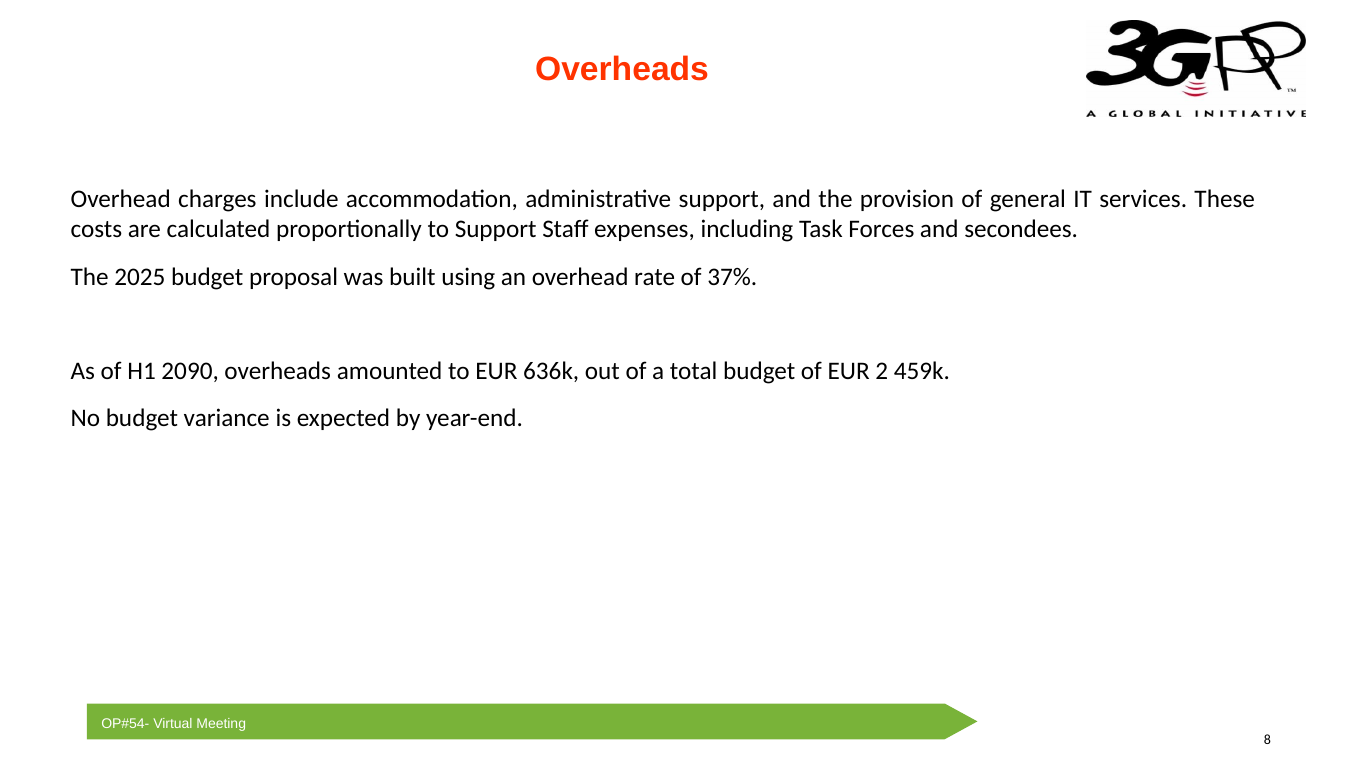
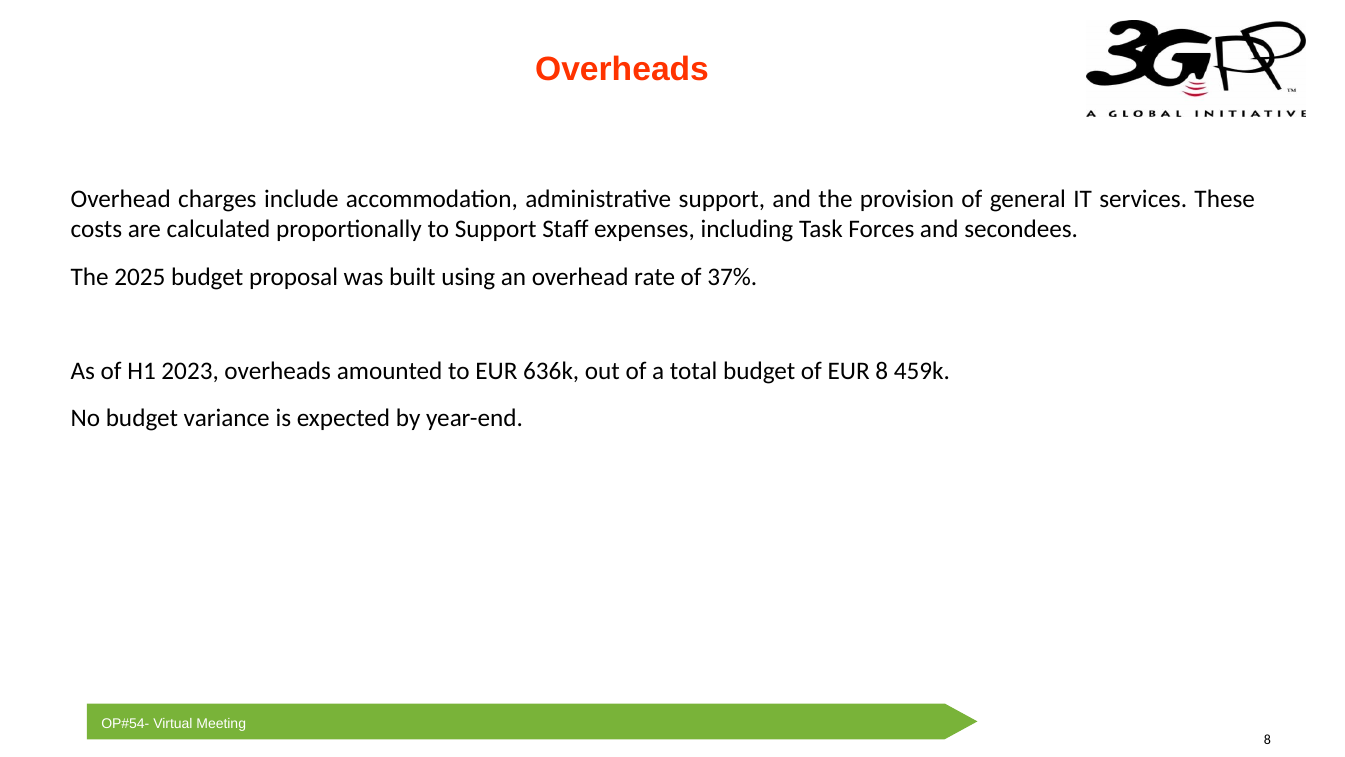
2090: 2090 -> 2023 (190, 371)
EUR 2: 2 -> 8 (882, 371)
